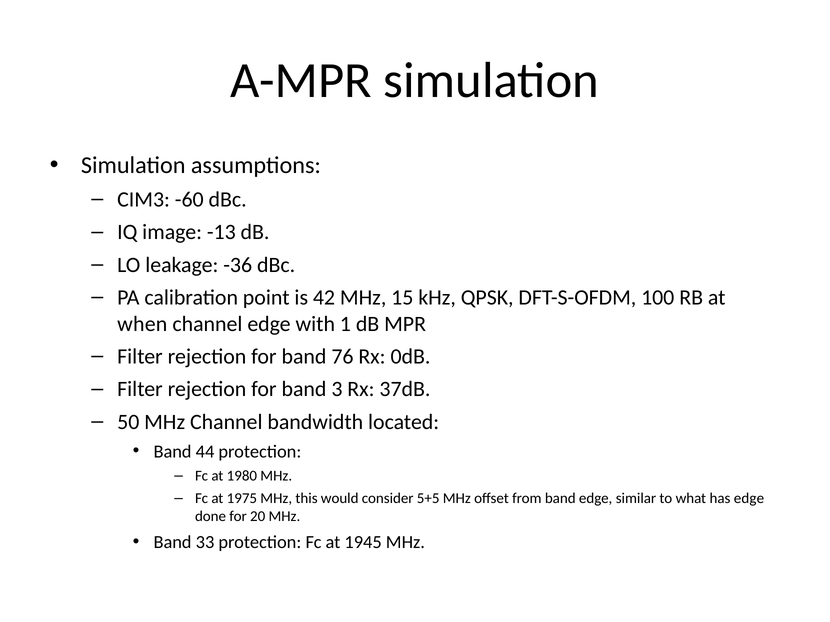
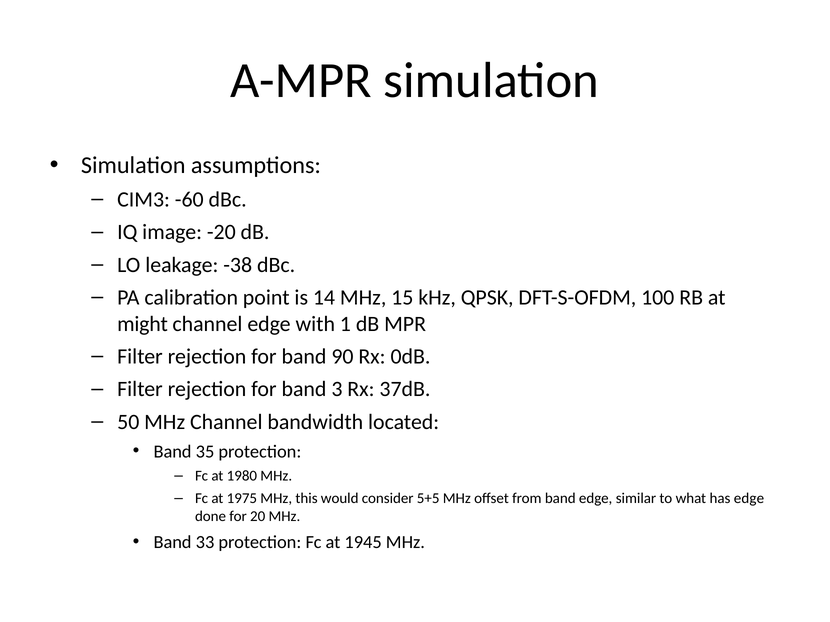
-13: -13 -> -20 (221, 232)
-36: -36 -> -38 (238, 265)
42: 42 -> 14 (324, 298)
when: when -> might (143, 324)
76: 76 -> 90 (342, 357)
44: 44 -> 35 (205, 452)
